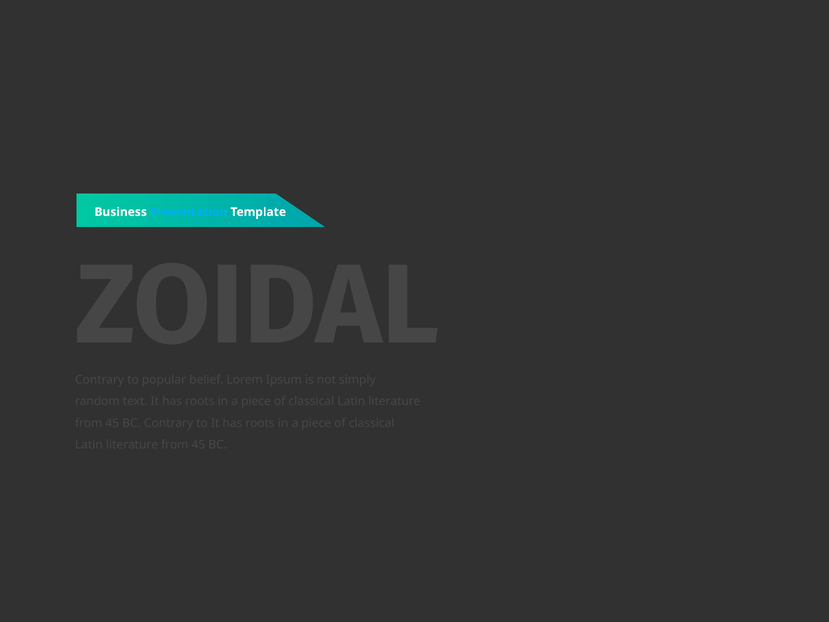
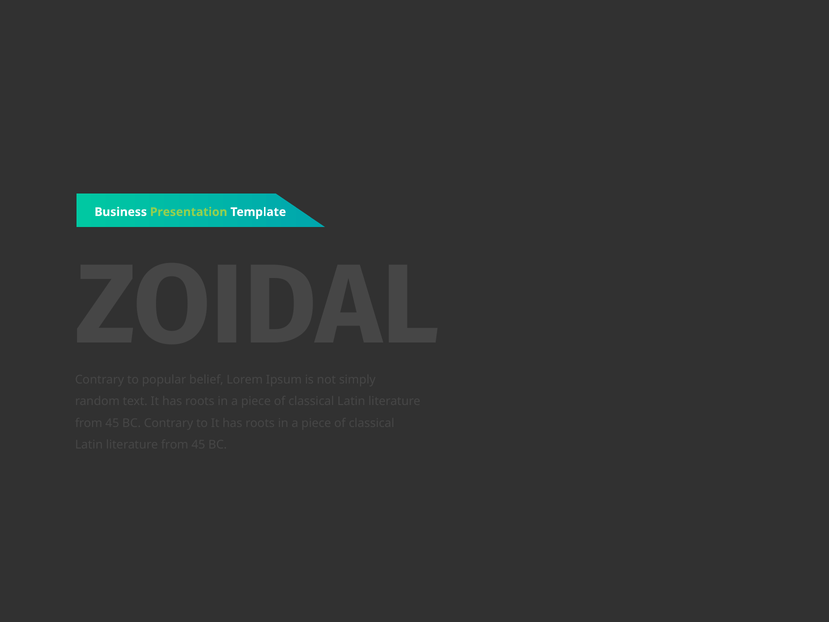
Presentation colour: light blue -> light green (189, 212)
